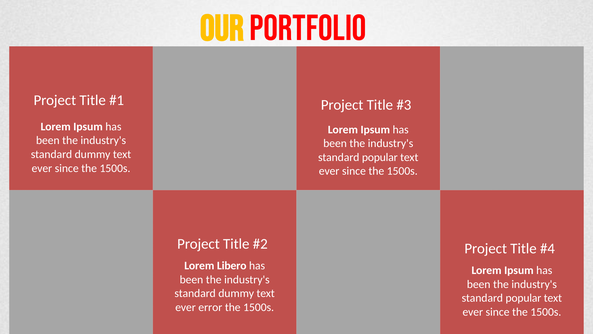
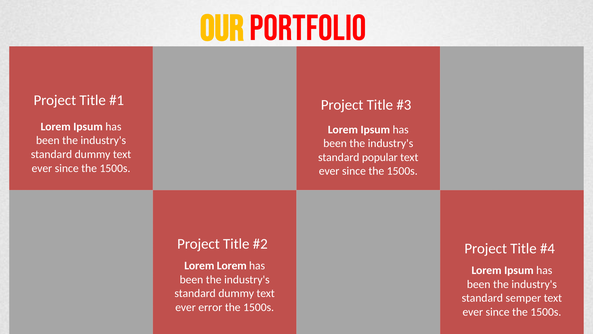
Lorem Libero: Libero -> Lorem (232, 265)
popular: popular -> semper (523, 298)
